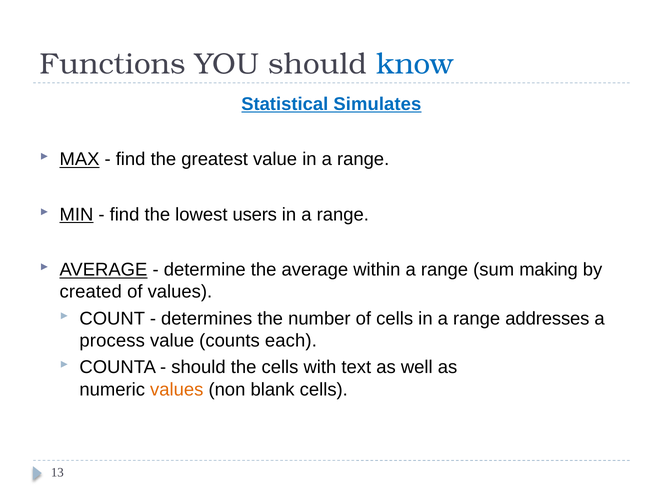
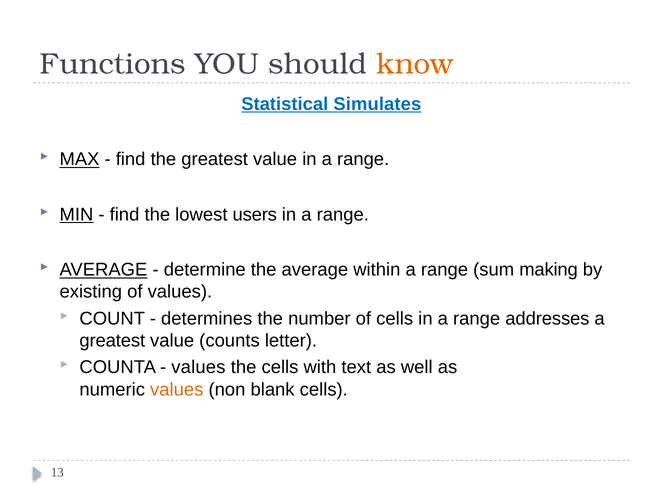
know colour: blue -> orange (415, 64)
created: created -> existing (91, 292)
process: process -> greatest (112, 341)
each: each -> letter (291, 341)
should: should -> values (198, 368)
